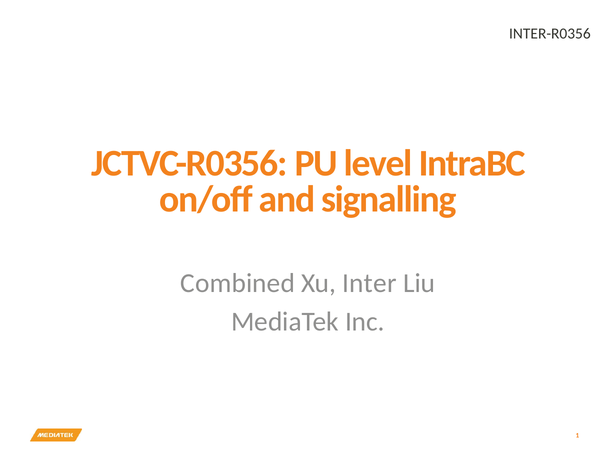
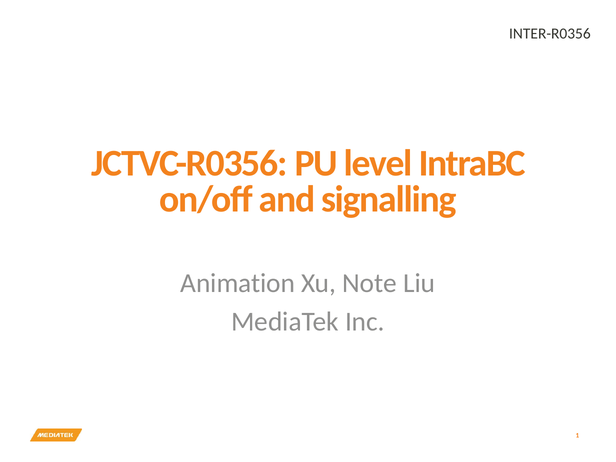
Combined: Combined -> Animation (238, 283)
Inter: Inter -> Note (370, 283)
